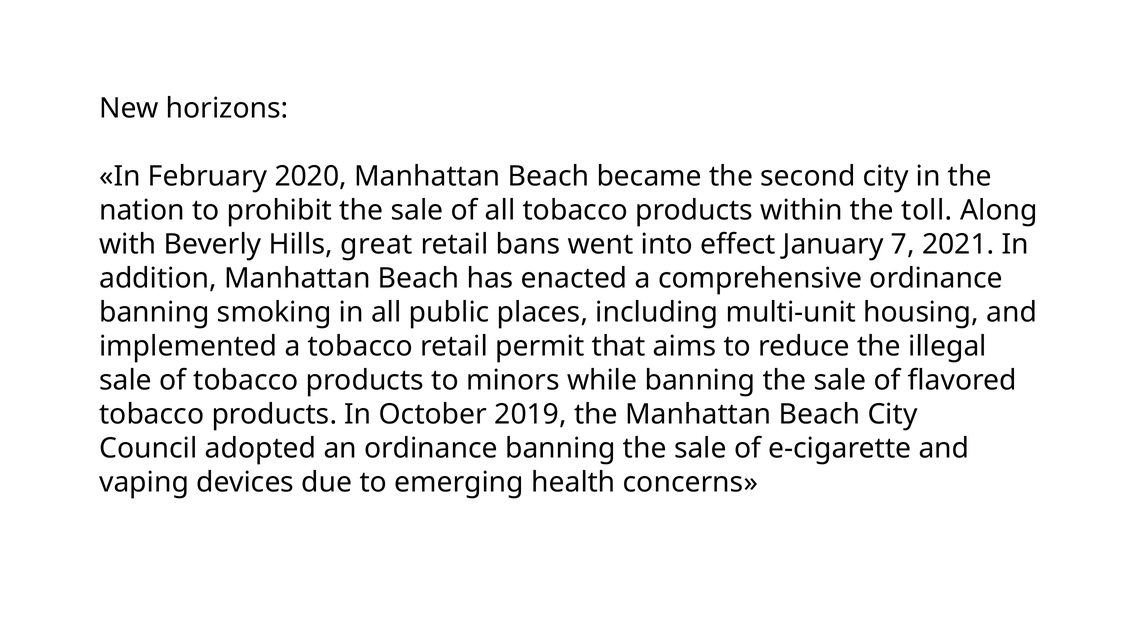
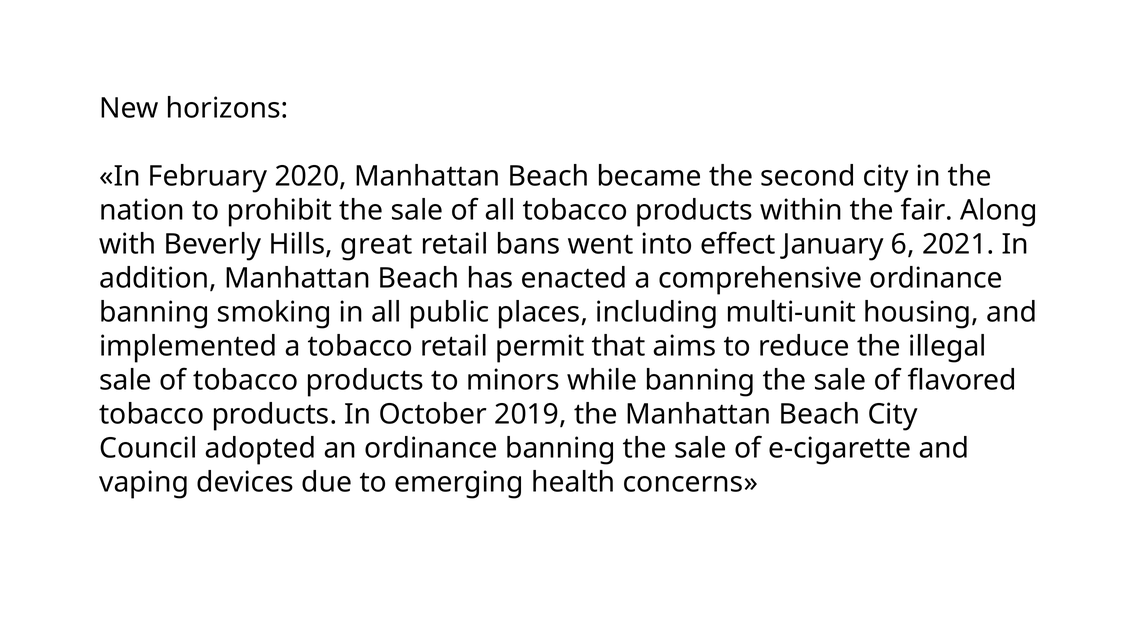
toll: toll -> fair (927, 210)
7: 7 -> 6 (903, 244)
